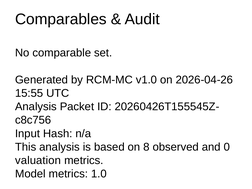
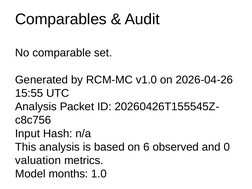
8: 8 -> 6 (146, 147)
Model metrics: metrics -> months (68, 174)
